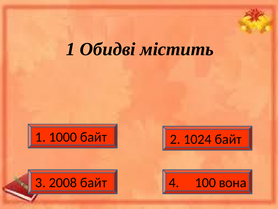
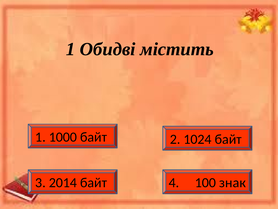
2008: 2008 -> 2014 (63, 182)
вона: вона -> знак (232, 182)
